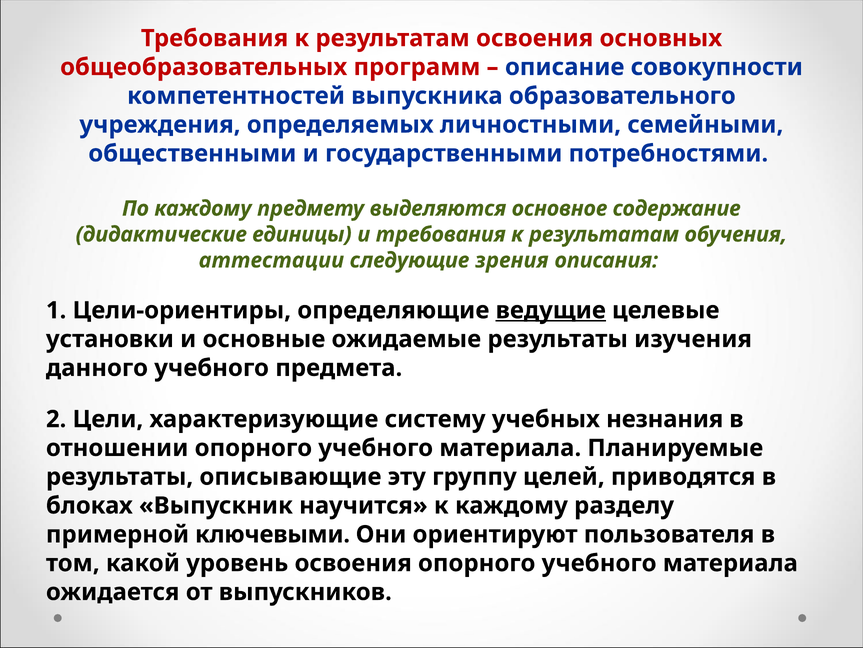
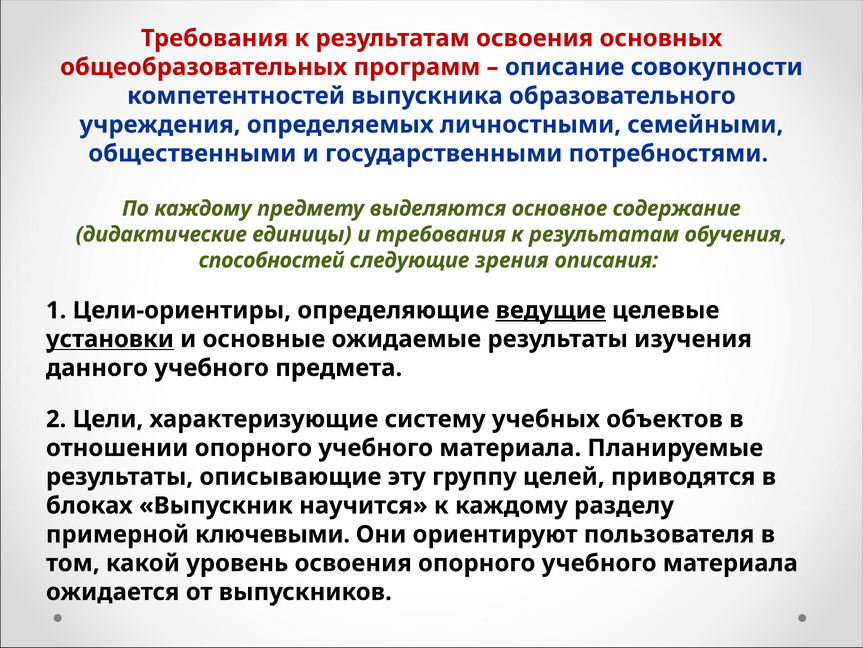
аттестации: аттестации -> способностей (272, 260)
установки underline: none -> present (110, 339)
незнания: незнания -> объектов (665, 419)
